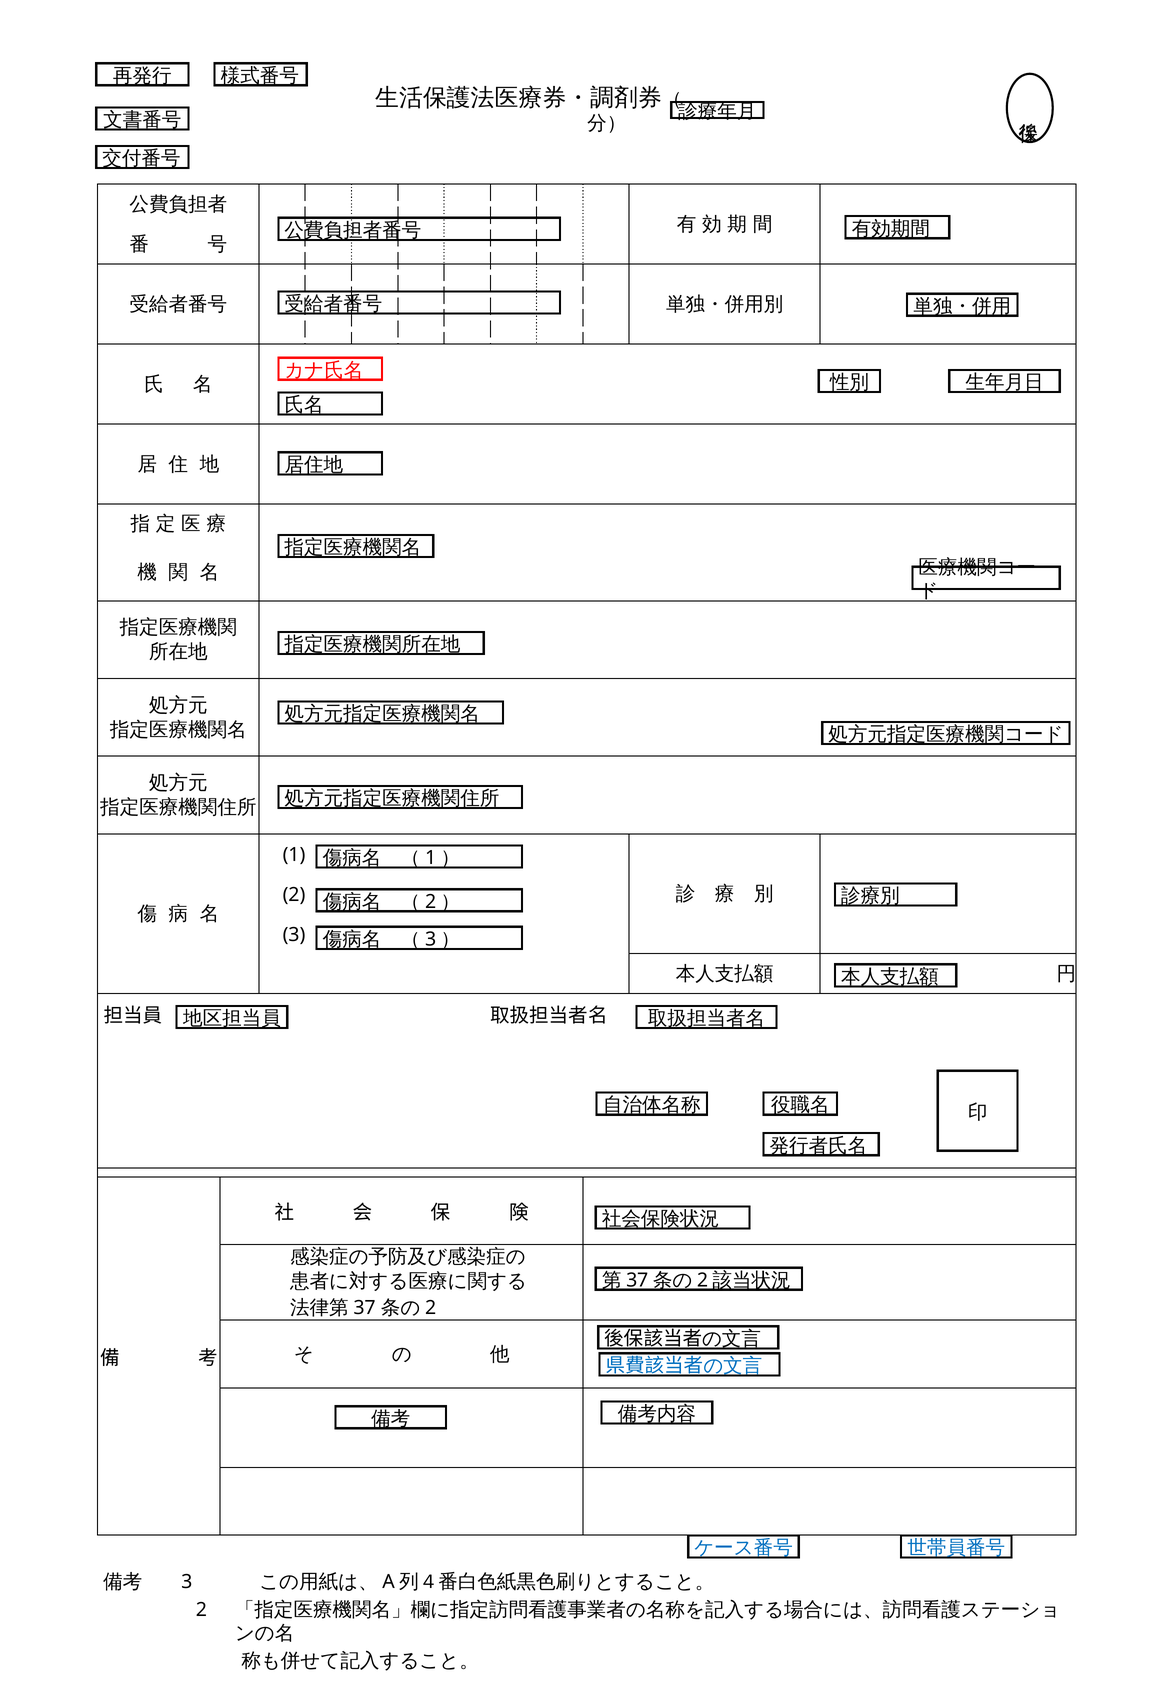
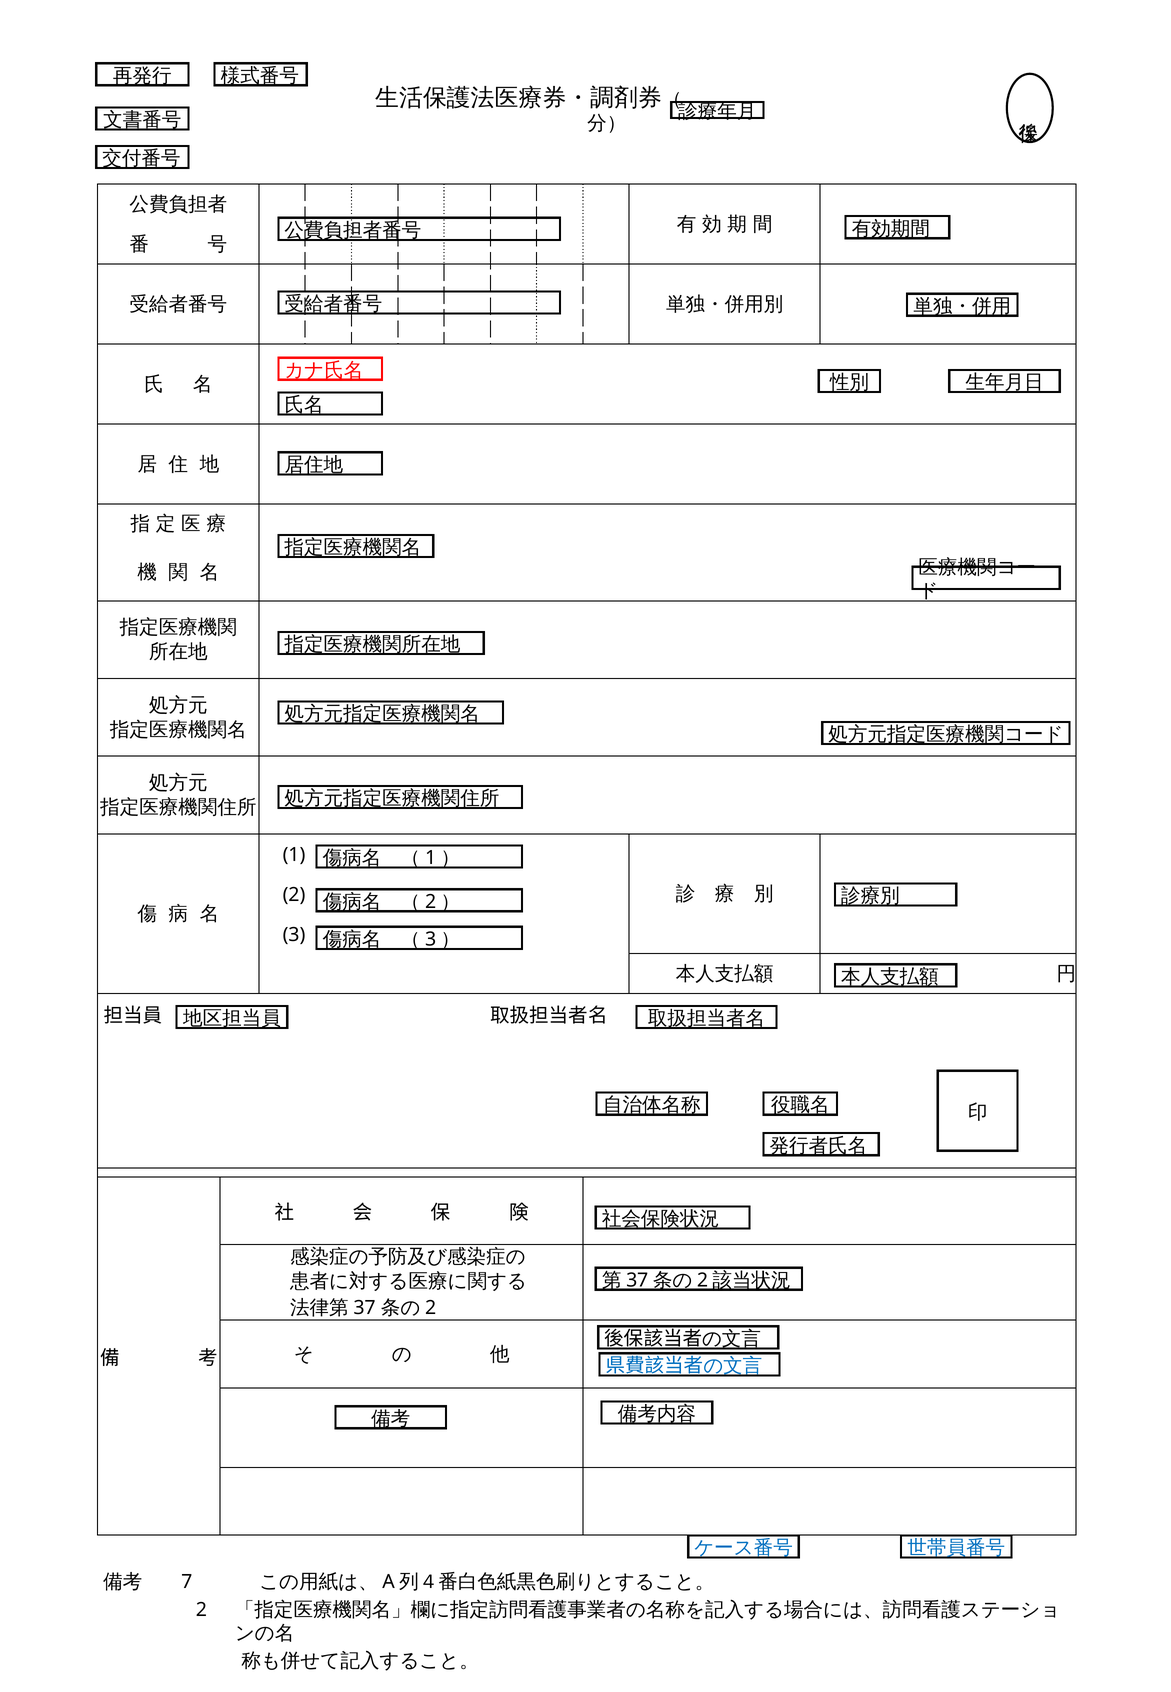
3: 3 -> 7 (187, 1581)
